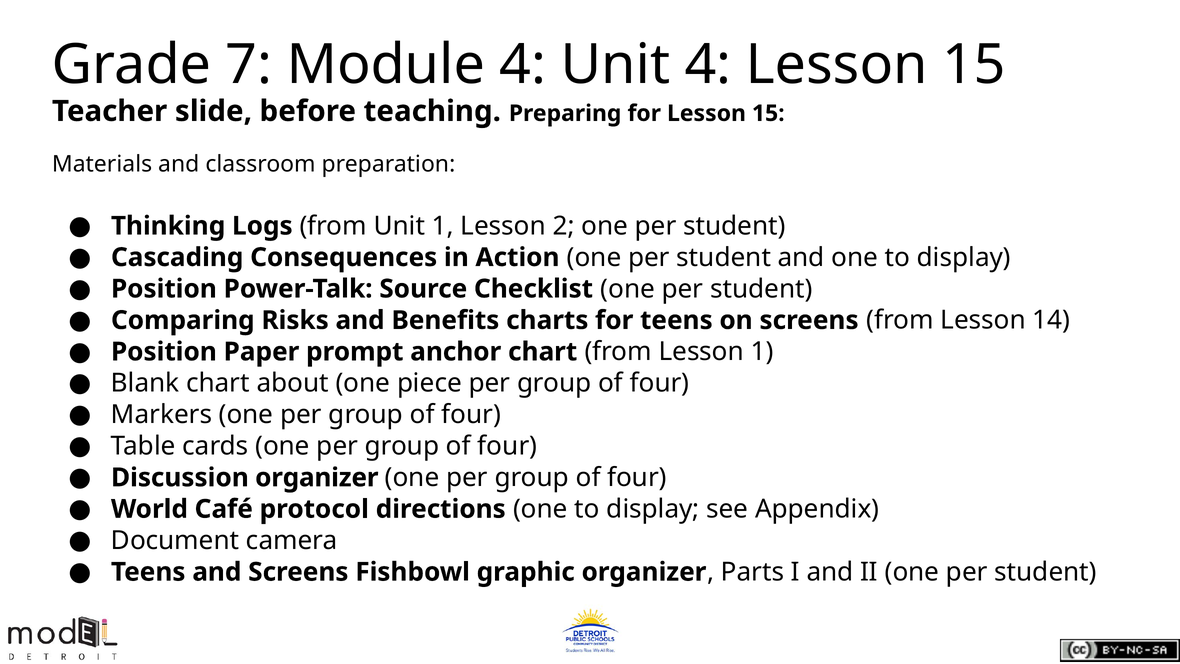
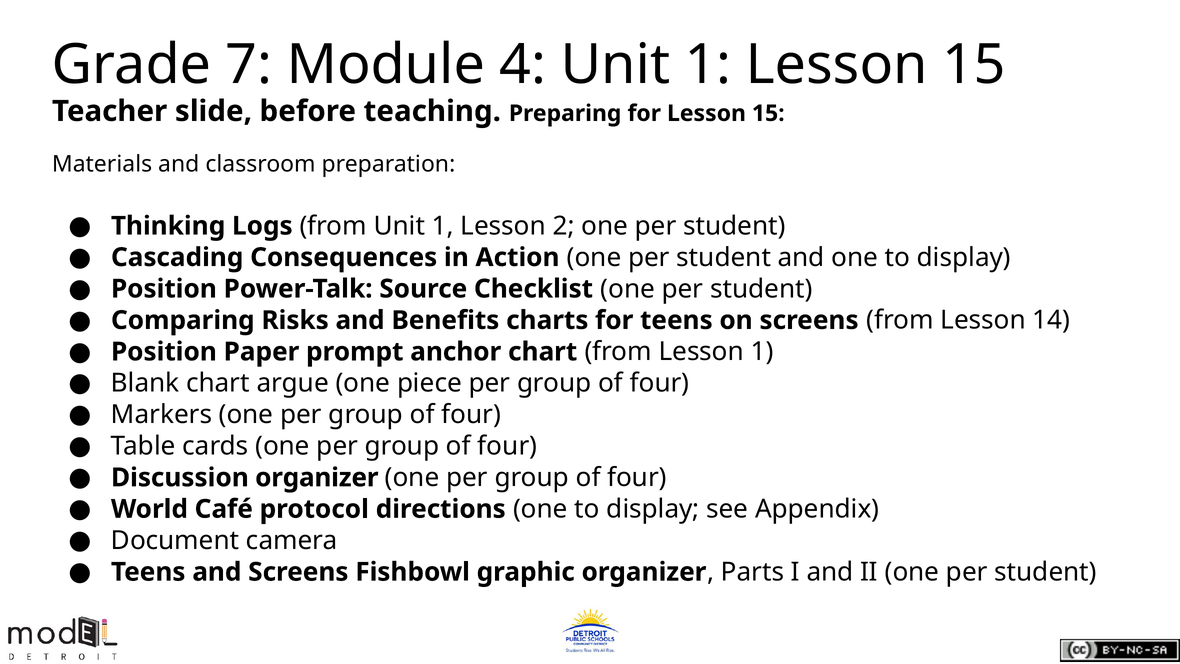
4 Unit 4: 4 -> 1 (708, 65)
about: about -> argue (293, 383)
